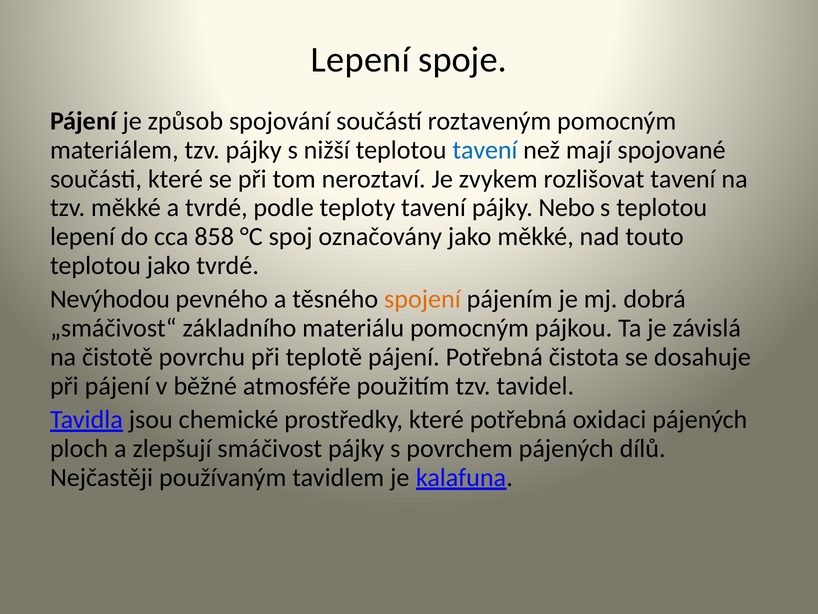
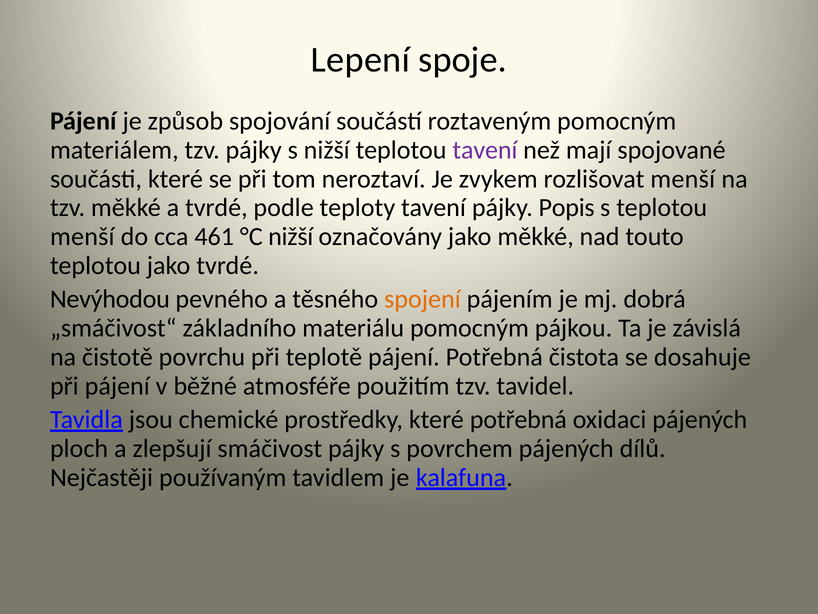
tavení colour: blue -> purple (485, 150)
rozlišovat tavení: tavení -> menší (683, 179)
Nebo: Nebo -> Popis (567, 208)
lepení: lepení -> menší (82, 236)
858: 858 -> 461 (214, 236)
°C spoj: spoj -> nižší (291, 236)
